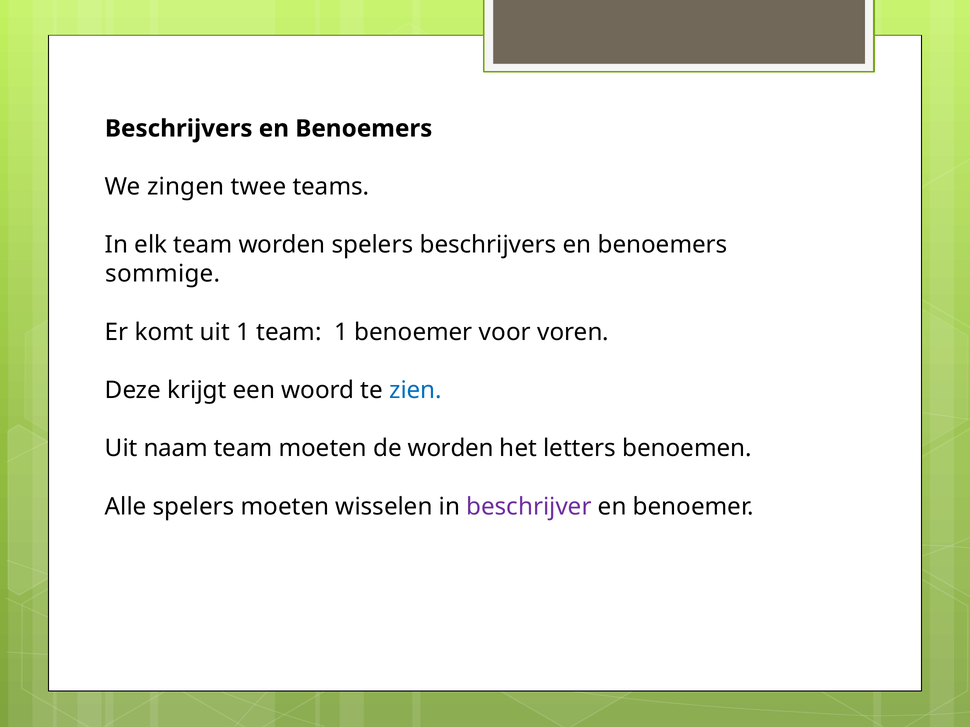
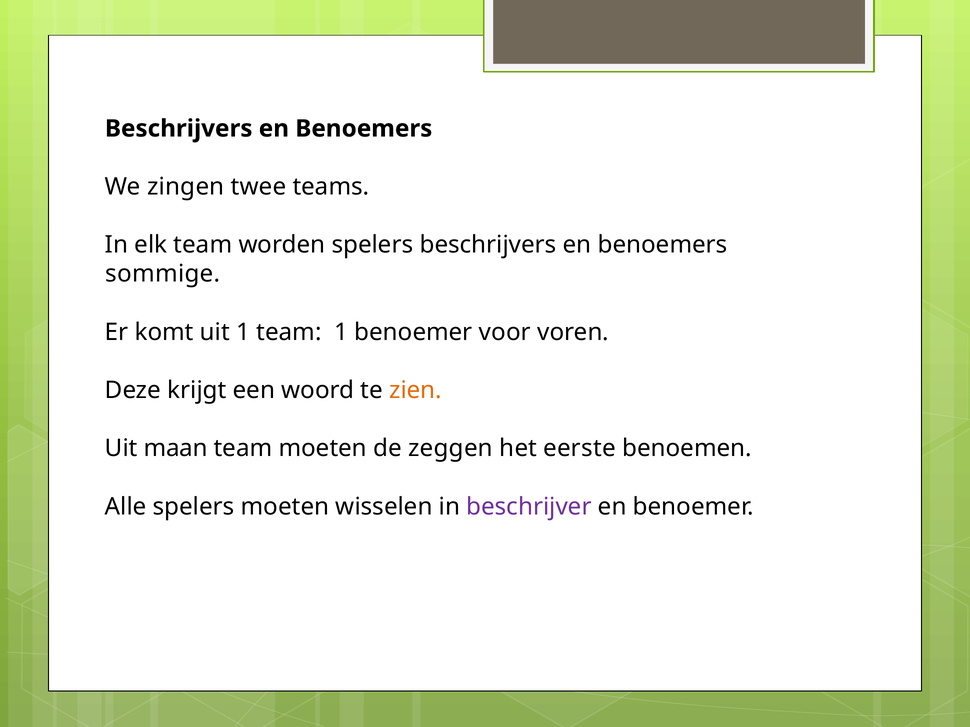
zien colour: blue -> orange (416, 391)
naam: naam -> maan (176, 449)
de worden: worden -> zeggen (451, 449)
letters: letters -> eerste (579, 449)
